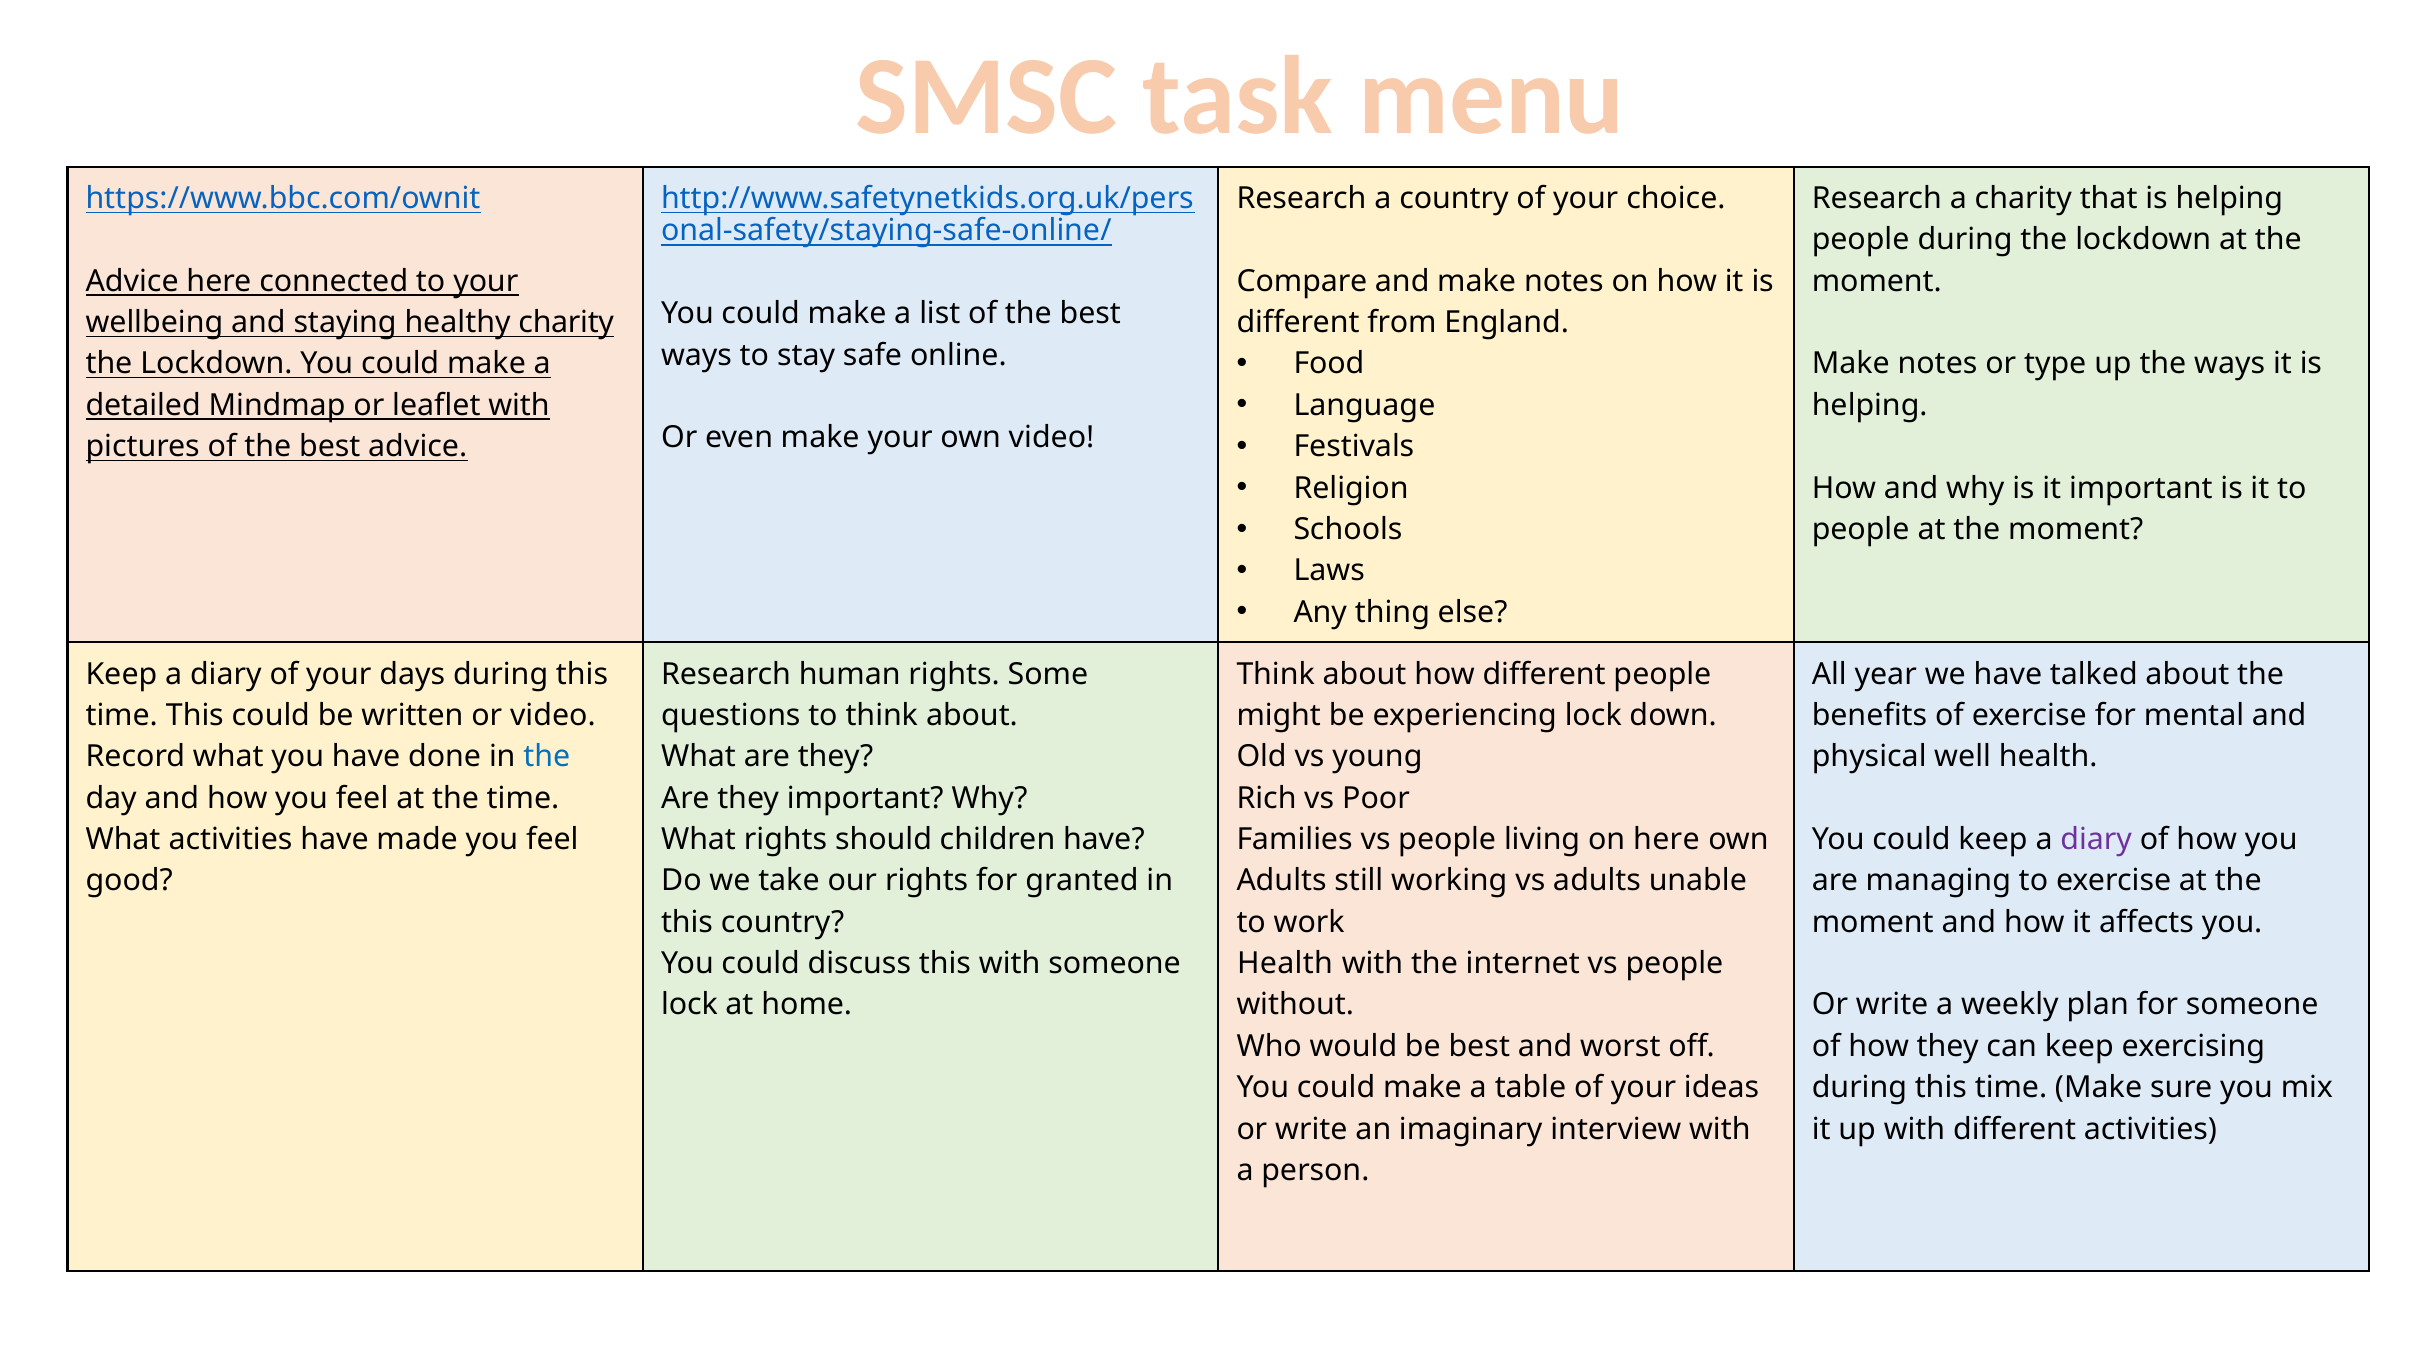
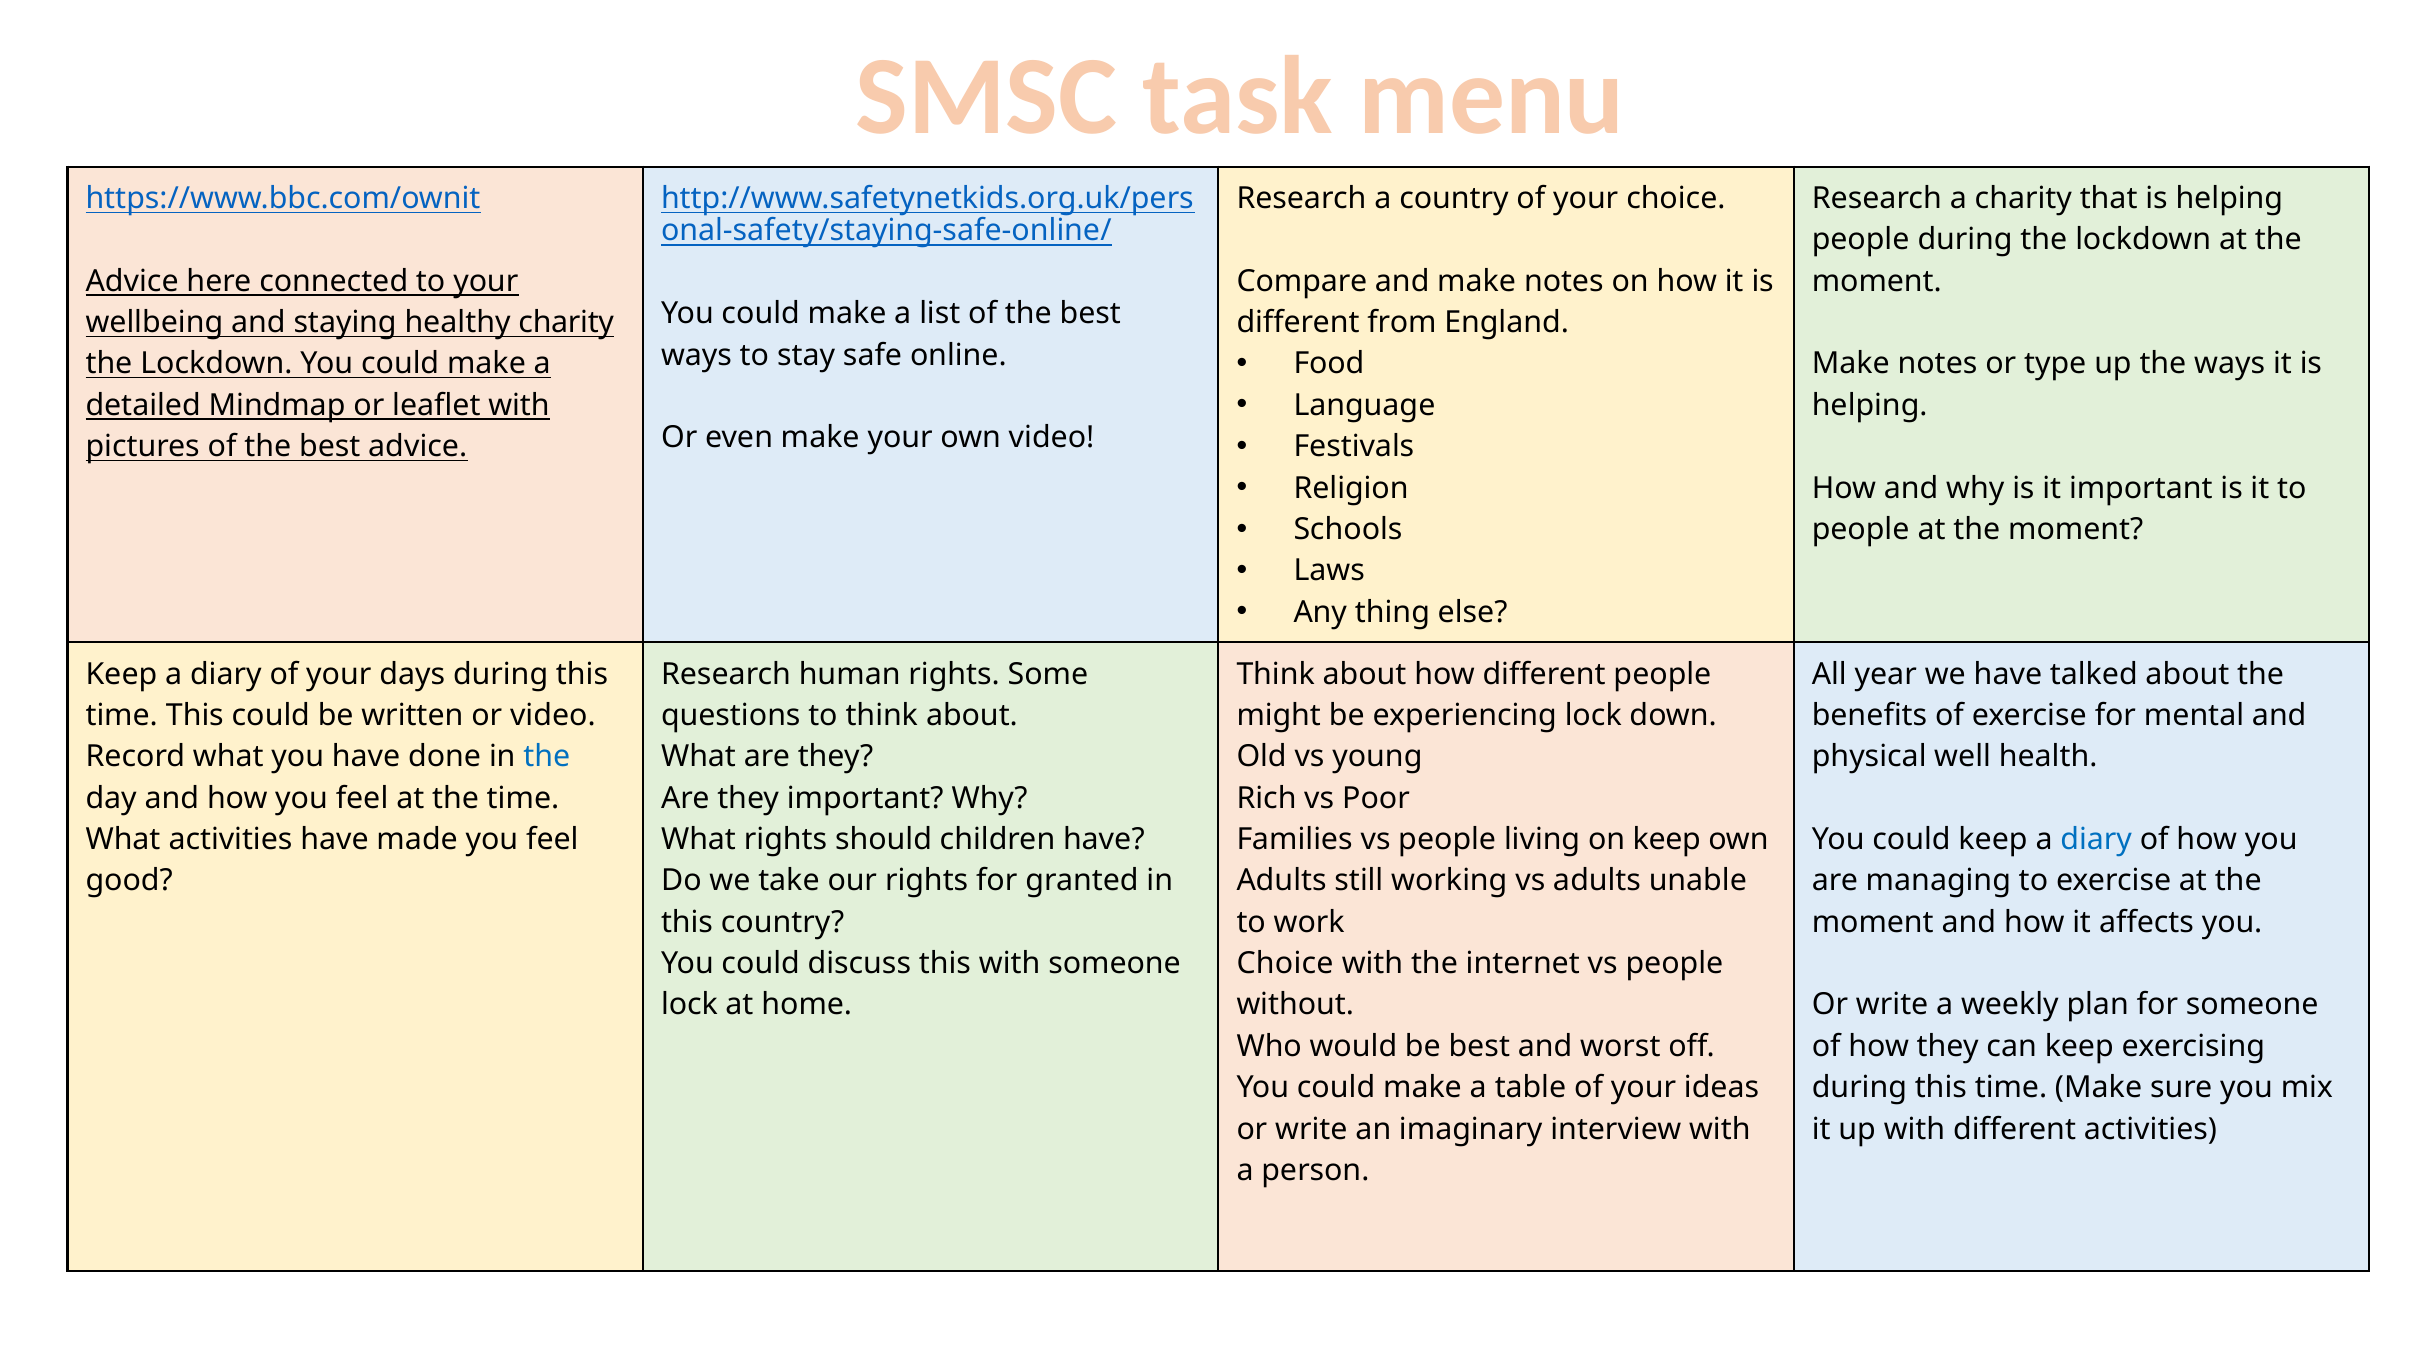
on here: here -> keep (1667, 839)
diary colour: purple -> blue (2096, 839)
Health: Health -> Choice (1285, 964)
